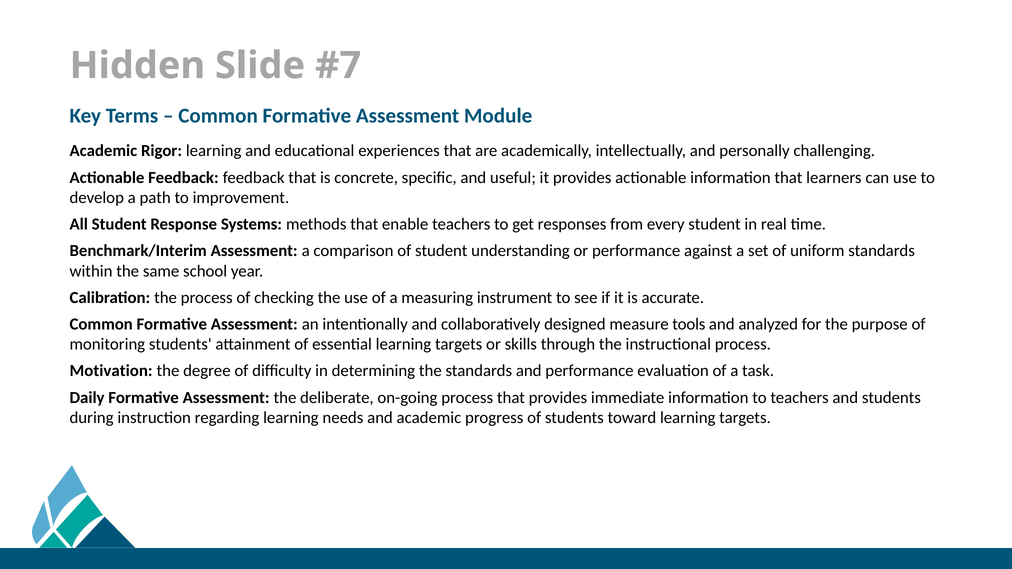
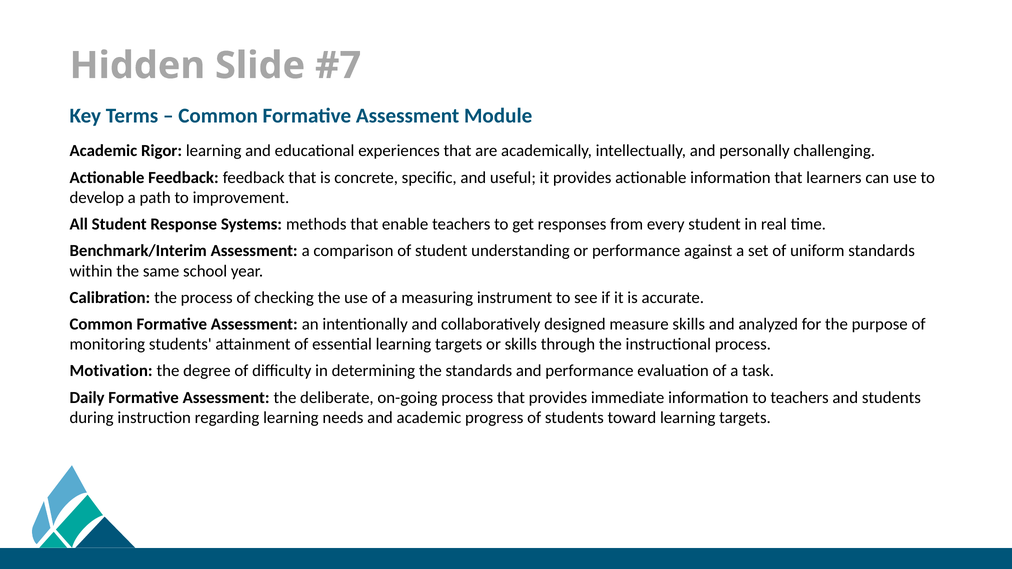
measure tools: tools -> skills (689, 324)
